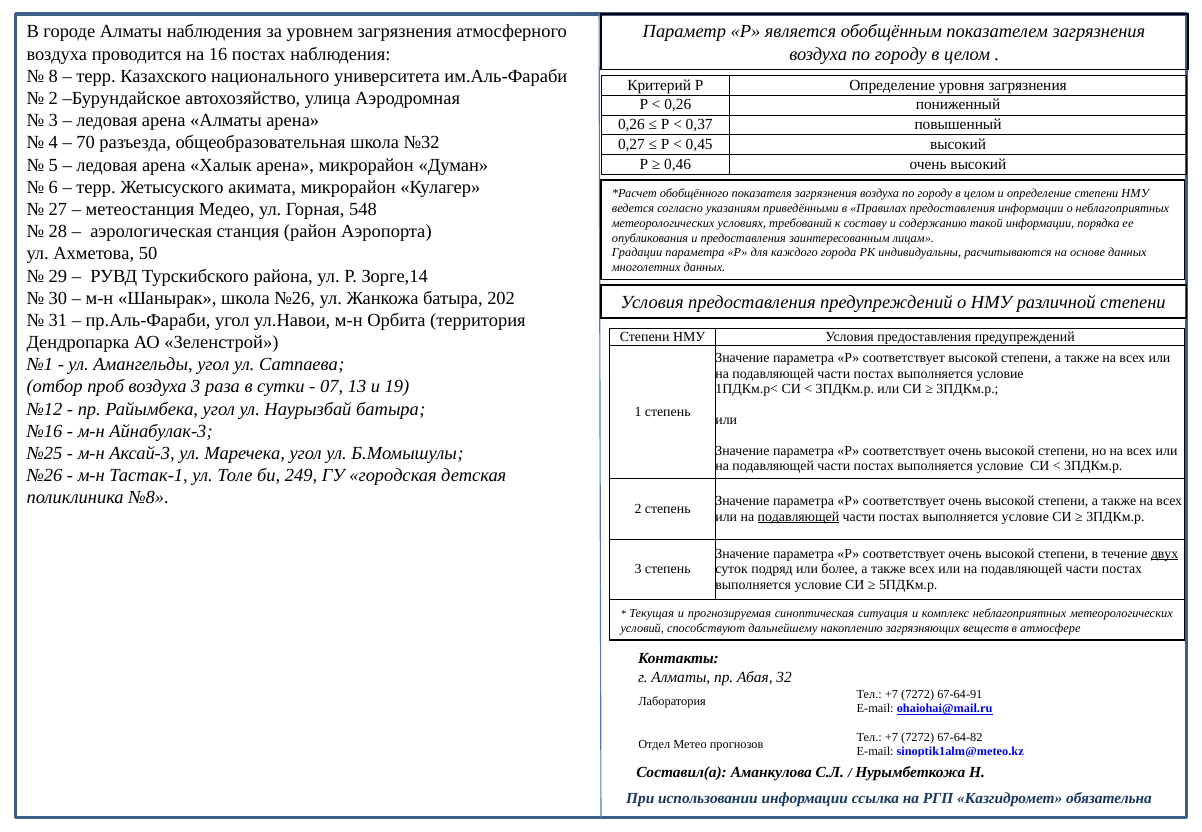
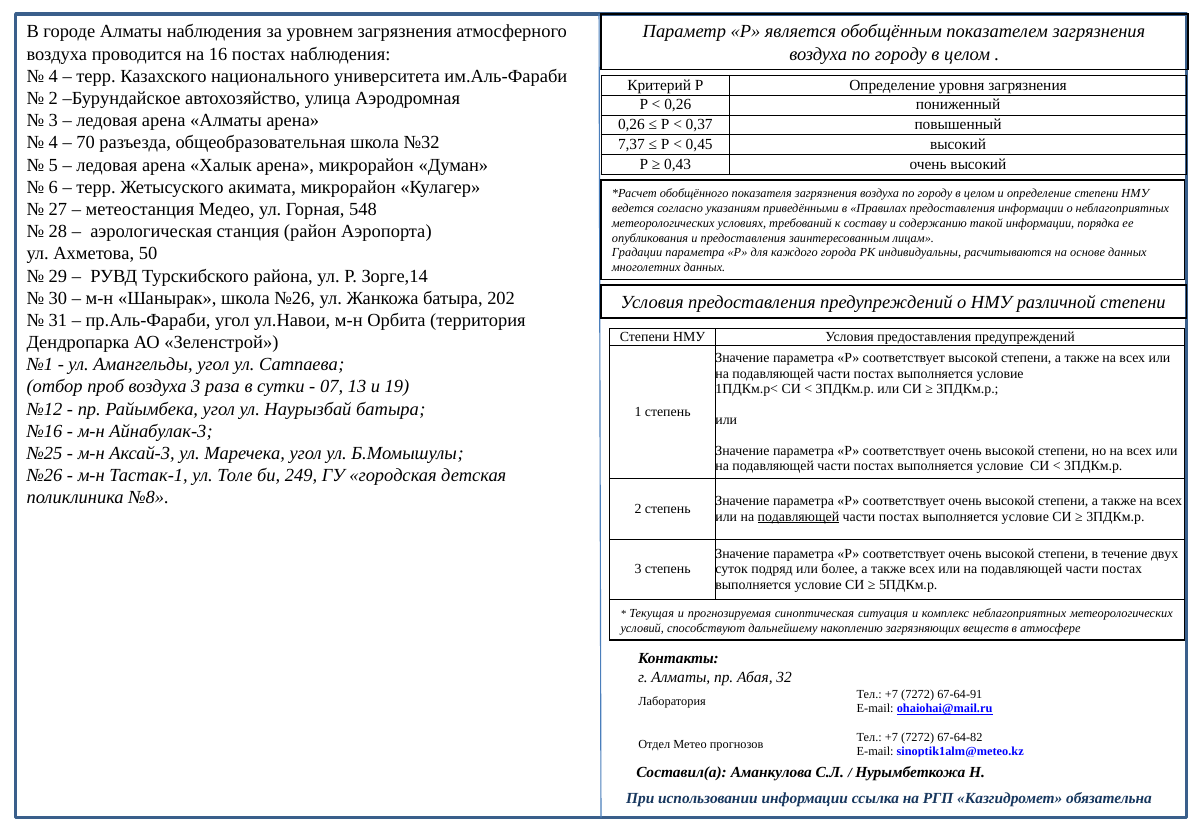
8: 8 -> 4 (53, 76)
0,27: 0,27 -> 7,37 (631, 145)
0,46: 0,46 -> 0,43 (678, 164)
двух underline: present -> none (1165, 554)
